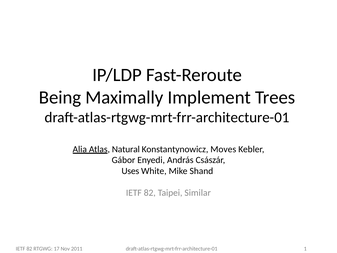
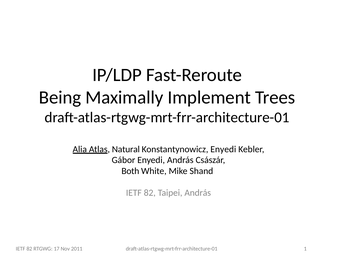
Konstantynowicz Moves: Moves -> Enyedi (223, 149)
Uses: Uses -> Both (130, 171)
Taipei Similar: Similar -> András (198, 192)
